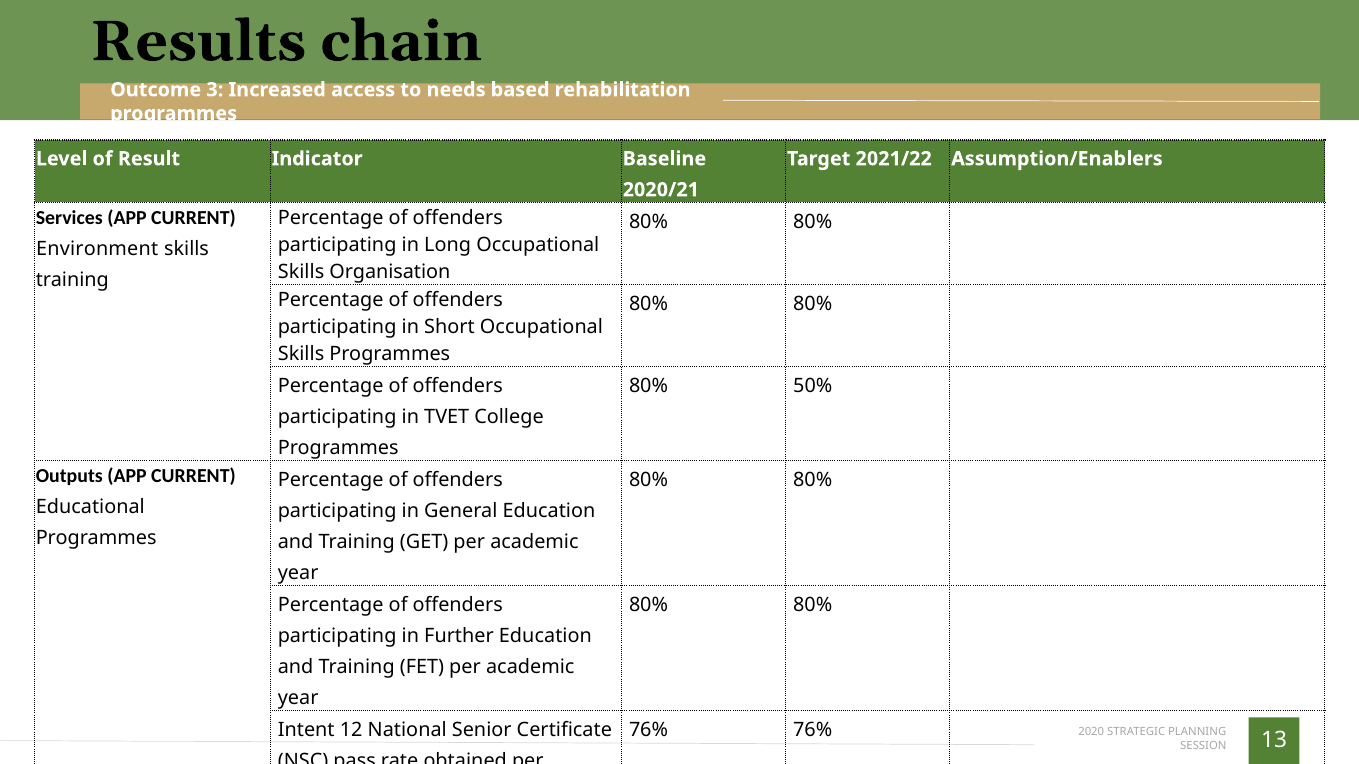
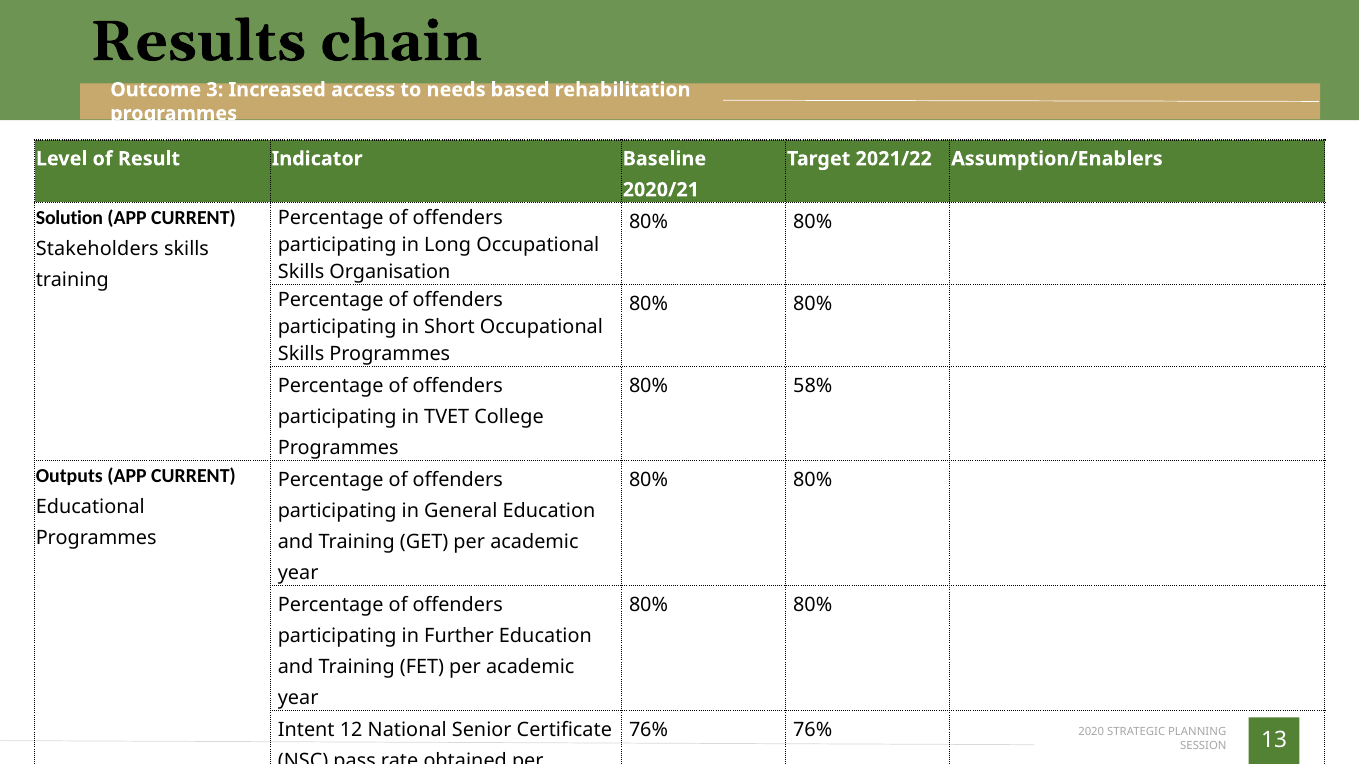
Services: Services -> Solution (69, 218)
Environment: Environment -> Stakeholders (97, 249)
50%: 50% -> 58% (813, 386)
